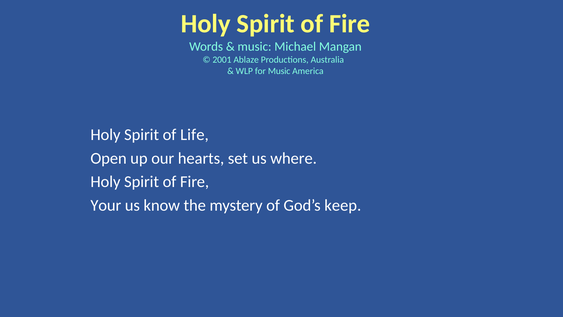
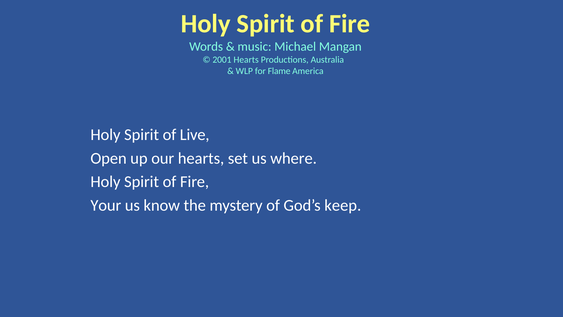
2001 Ablaze: Ablaze -> Hearts (246, 60)
for Music: Music -> Flame (279, 71)
Life: Life -> Live (195, 135)
